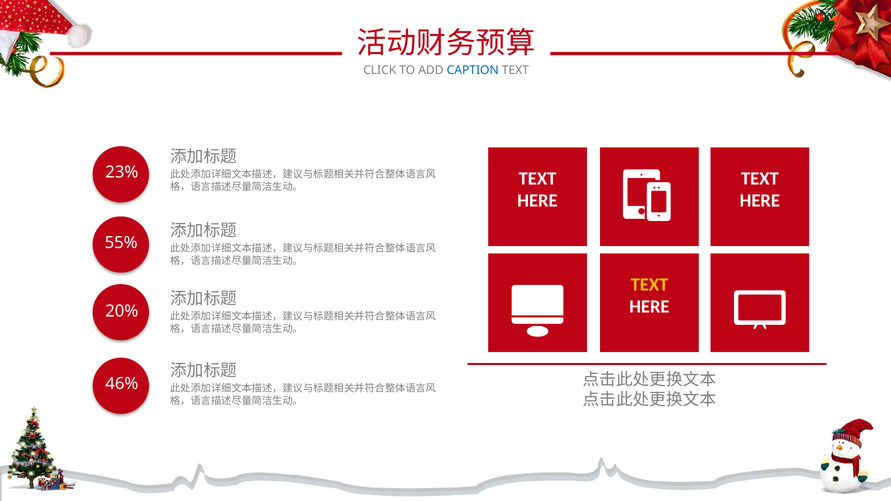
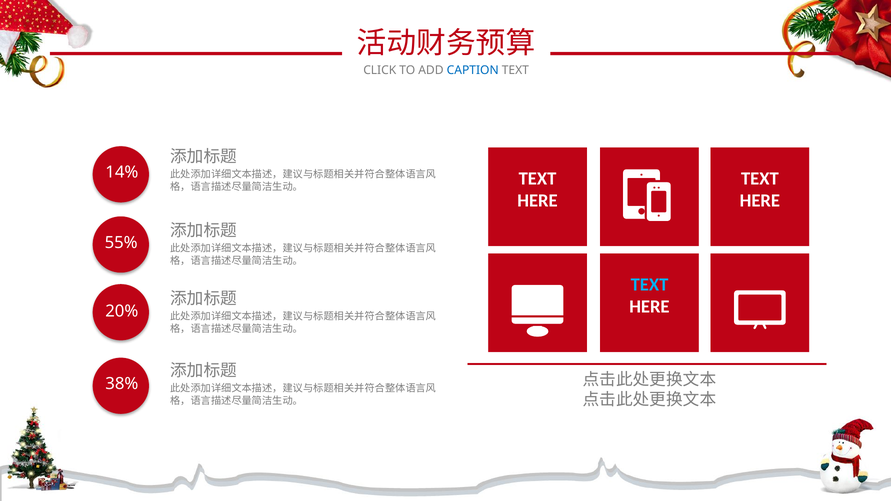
23%: 23% -> 14% (122, 172)
TEXT colour: yellow -> light blue (649, 285)
46%: 46% -> 38% (122, 384)
